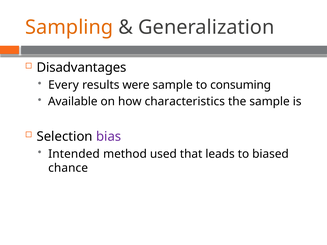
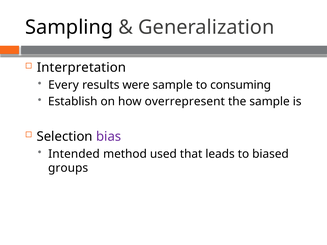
Sampling colour: orange -> black (69, 27)
Disadvantages: Disadvantages -> Interpretation (81, 68)
Available: Available -> Establish (73, 102)
characteristics: characteristics -> overrepresent (185, 102)
chance: chance -> groups (68, 168)
